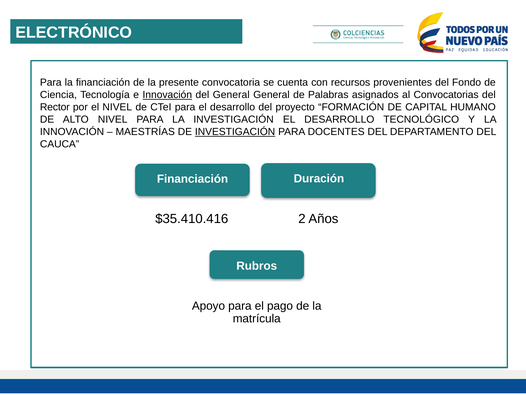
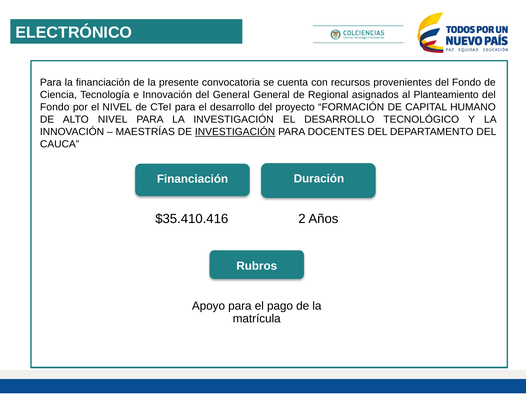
Innovación underline: present -> none (167, 95)
Palabras: Palabras -> Regional (328, 95)
Convocatorias: Convocatorias -> Planteamiento (446, 95)
Rector: Rector -> Fondo (55, 107)
